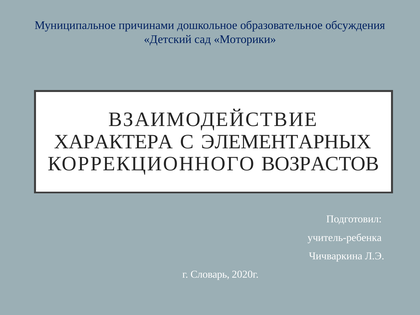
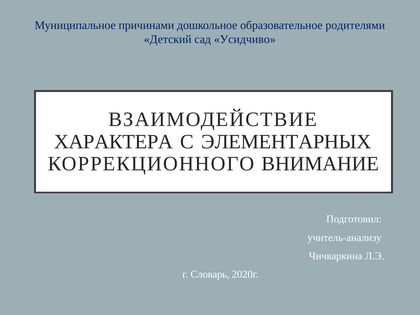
обсуждения: обсуждения -> родителями (355, 25)
Моторики: Моторики -> Усидчиво (245, 39)
ВОЗРАСТОВ: ВОЗРАСТОВ -> ВНИМАНИЕ (320, 164)
учитель-ребенка: учитель-ребенка -> учитель-анализу (345, 238)
